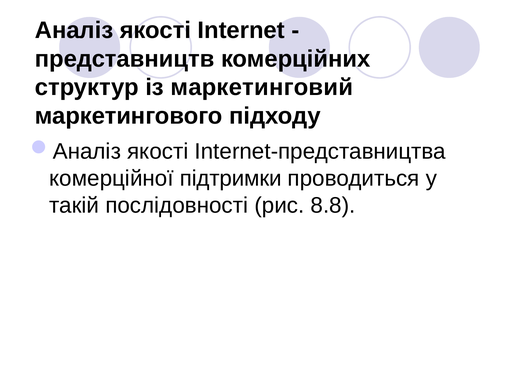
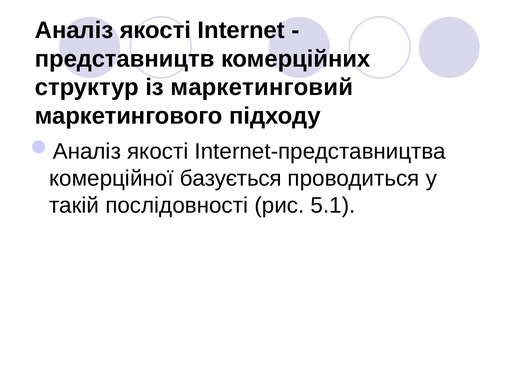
підтримки: підтримки -> базується (231, 178)
8.8: 8.8 -> 5.1 (333, 205)
